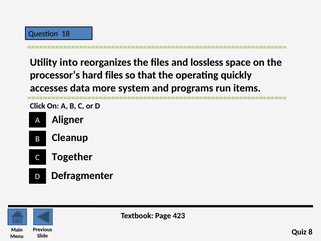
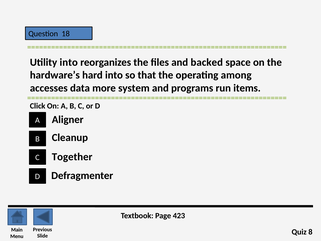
lossless: lossless -> backed (207, 62)
processor’s: processor’s -> hardware’s (55, 75)
hard files: files -> into (114, 75)
quickly: quickly -> among (236, 75)
